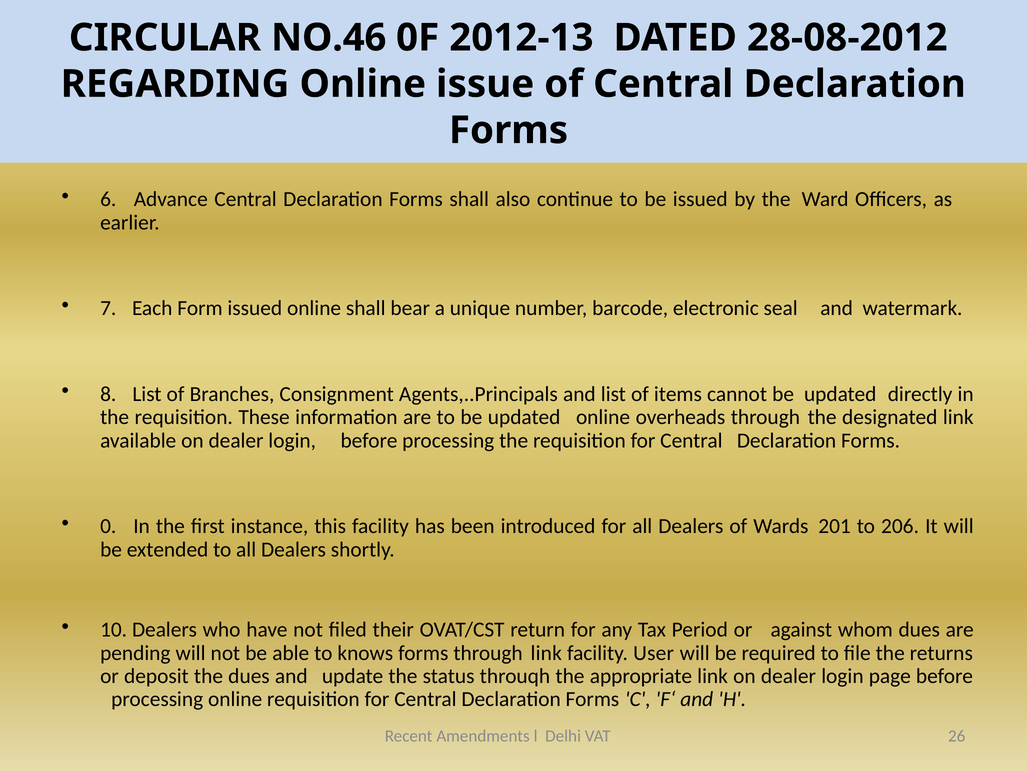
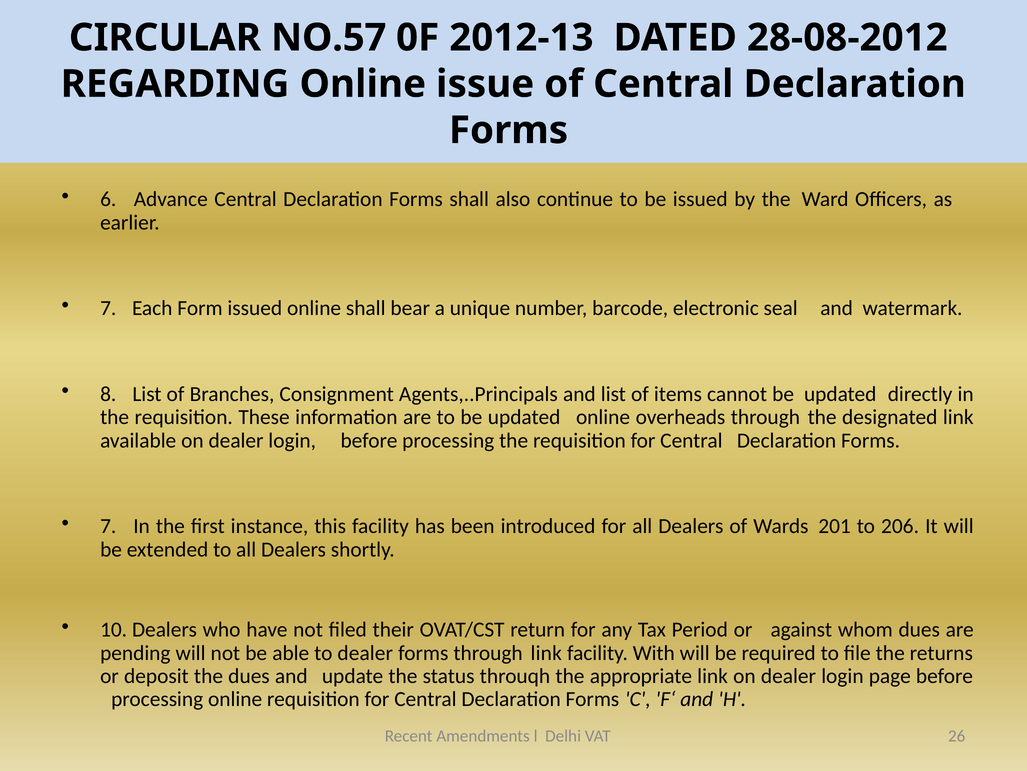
NO.46: NO.46 -> NO.57 (329, 38)
0: 0 -> 7 (108, 526)
to knows: knows -> dealer (365, 652)
User: User -> With (654, 652)
